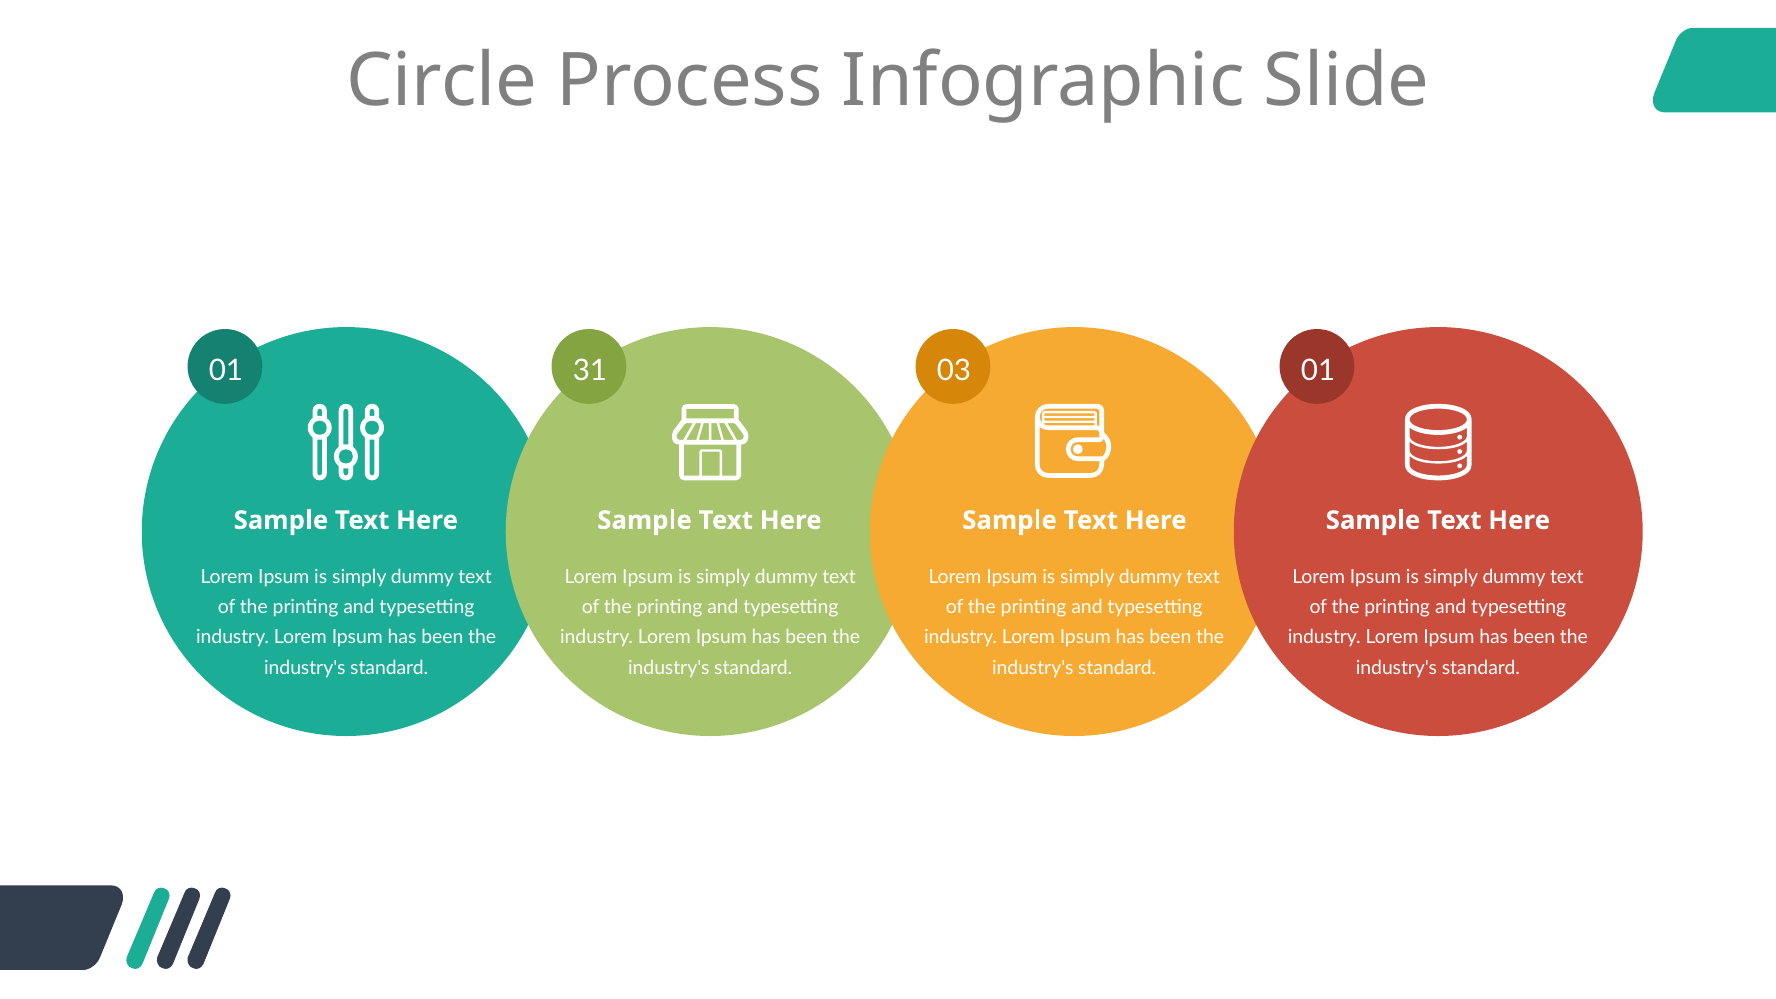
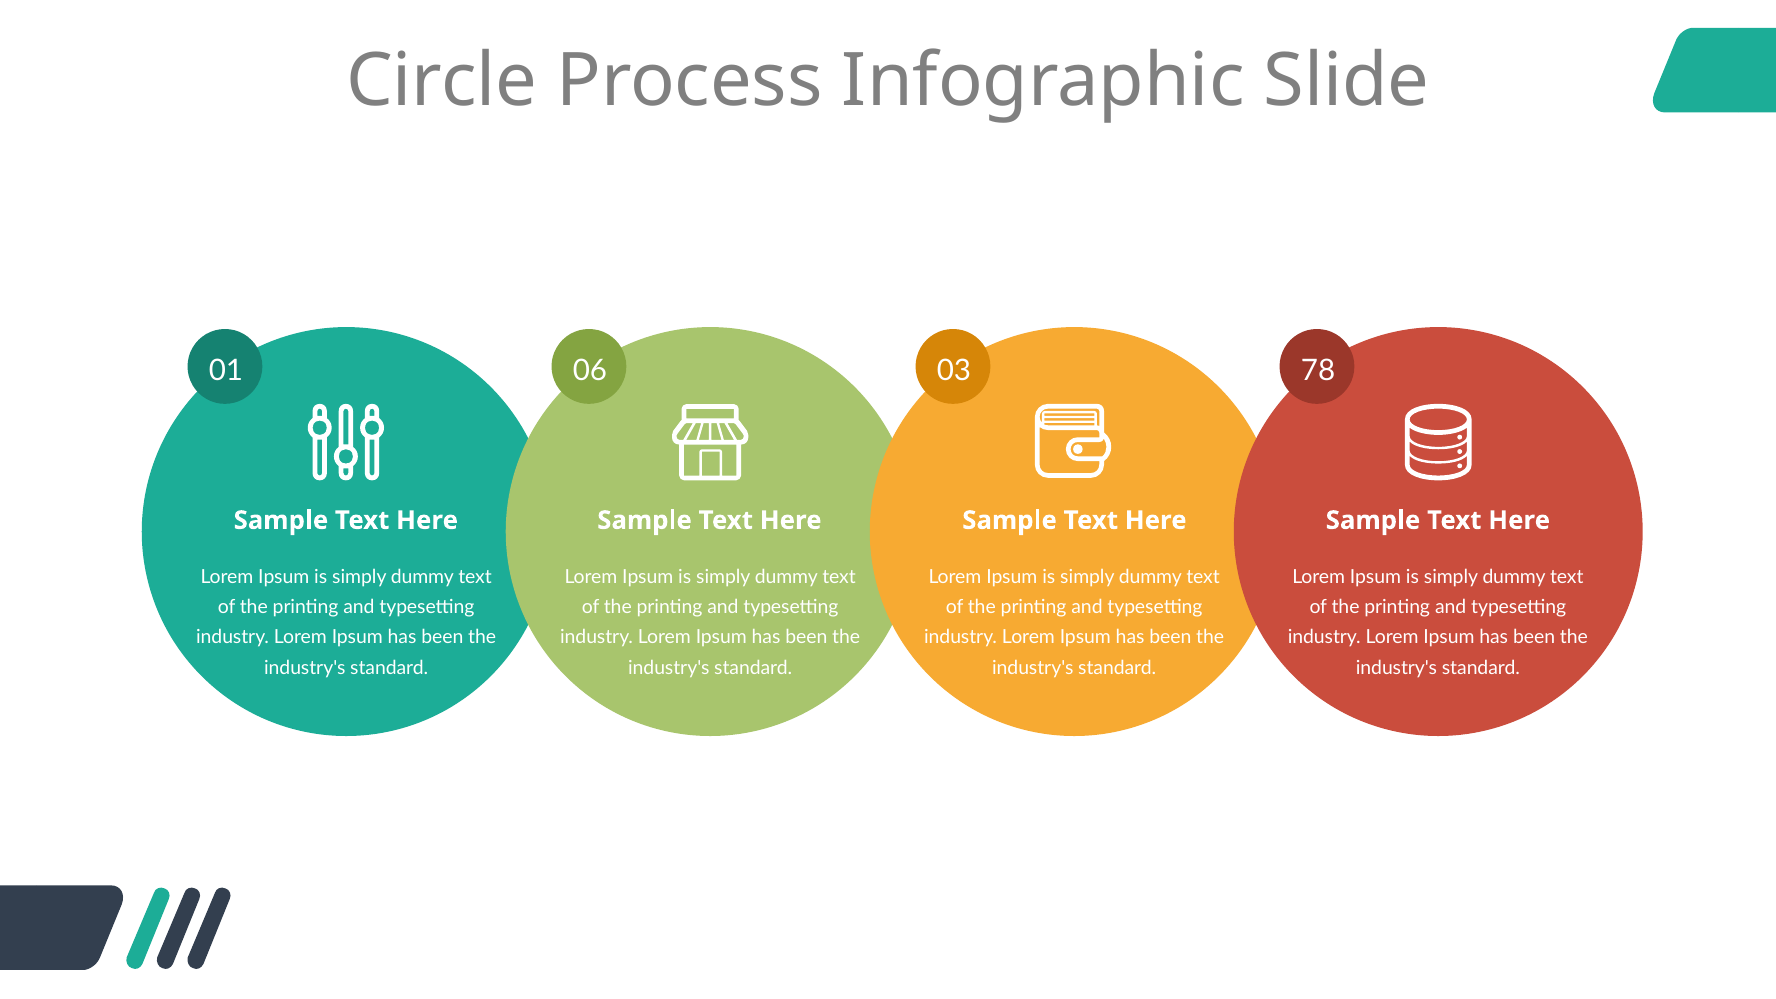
31: 31 -> 06 (590, 370)
03 01: 01 -> 78 (1318, 370)
